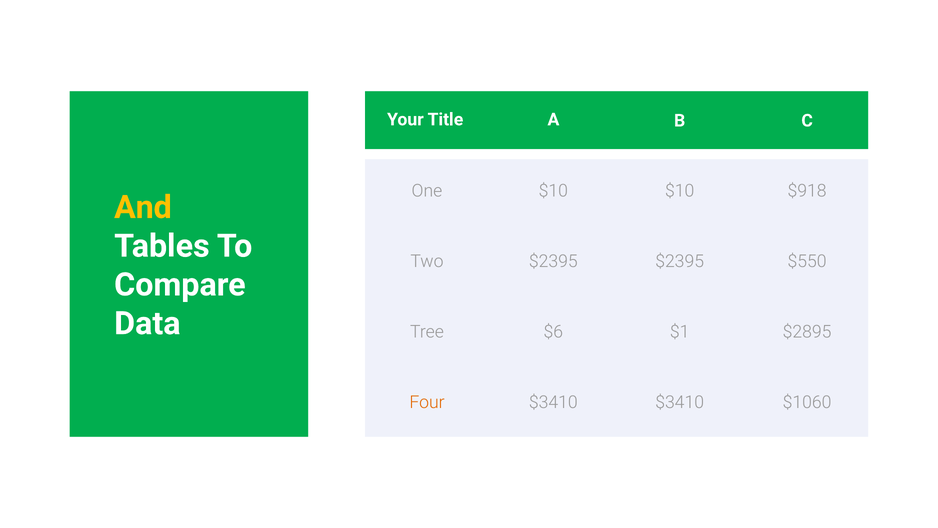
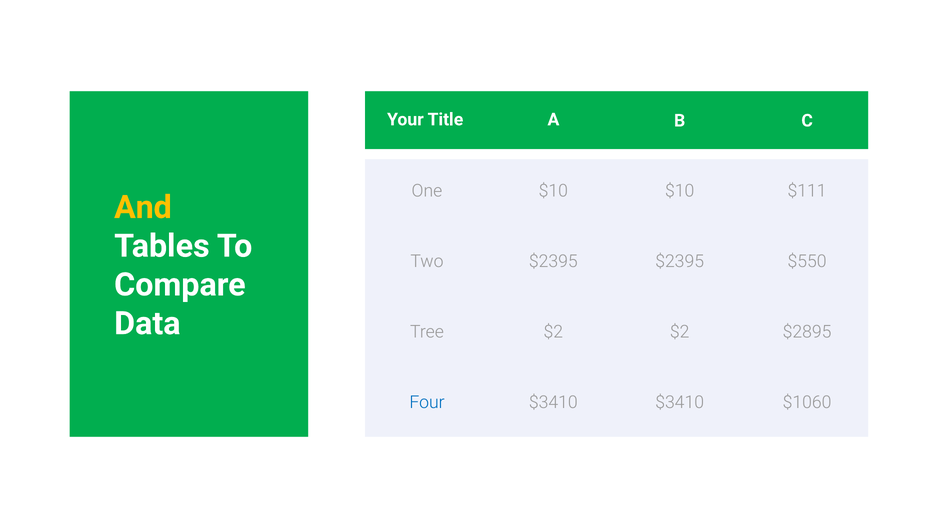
$918: $918 -> $111 (807, 191)
$6: $6 -> $2 (553, 332)
$1: $1 -> $2 (680, 332)
Four colour: orange -> blue (427, 402)
